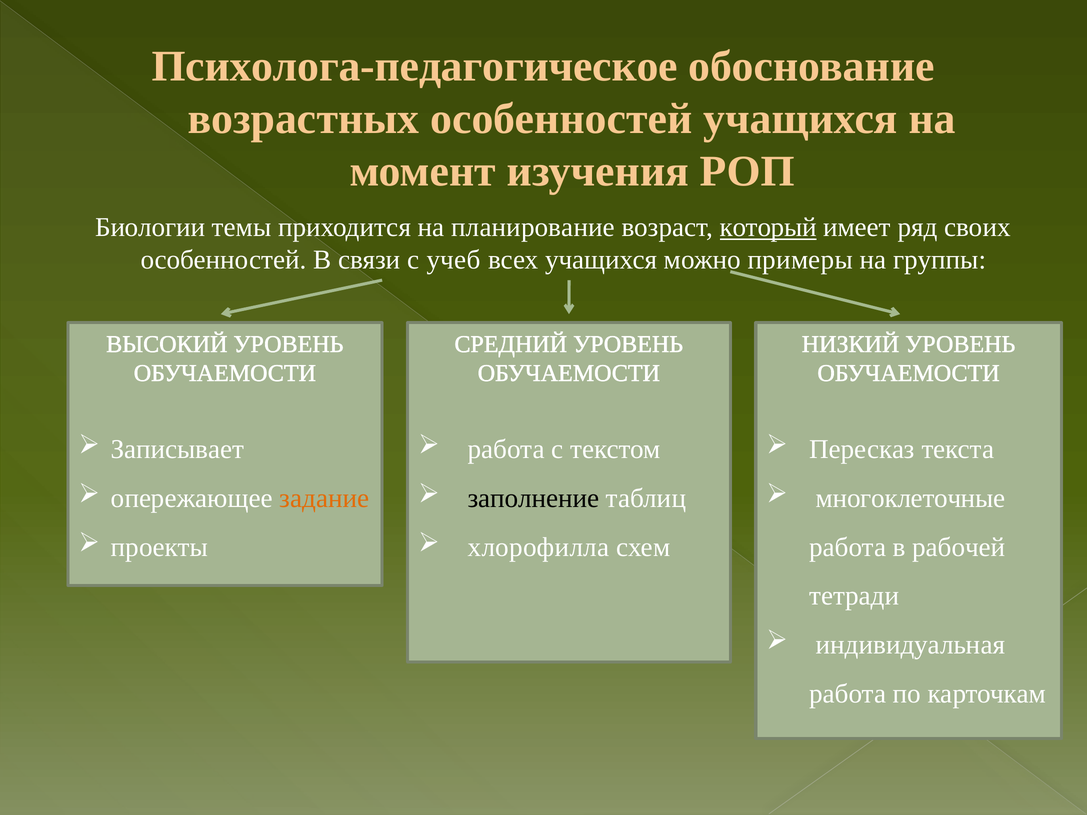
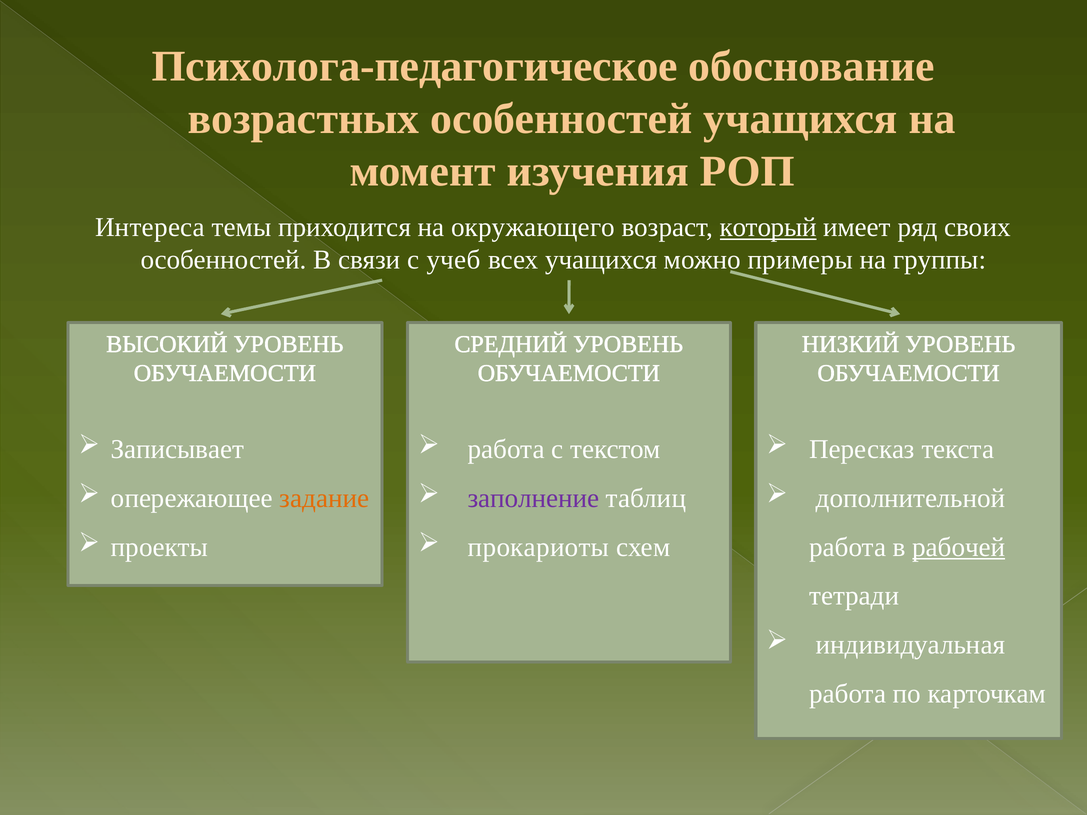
Биологии: Биологии -> Интереса (150, 227)
планирование: планирование -> окружающего (533, 227)
заполнение colour: black -> purple (534, 498)
многоклеточные: многоклеточные -> дополнительной (911, 498)
хлорофилла: хлорофилла -> прокариоты (539, 547)
рабочей underline: none -> present (959, 547)
